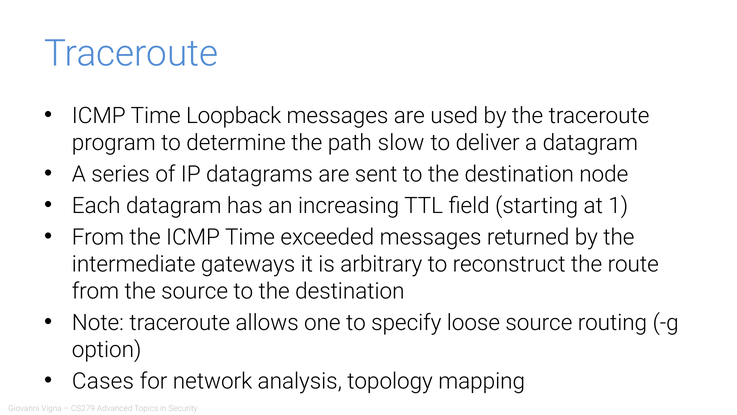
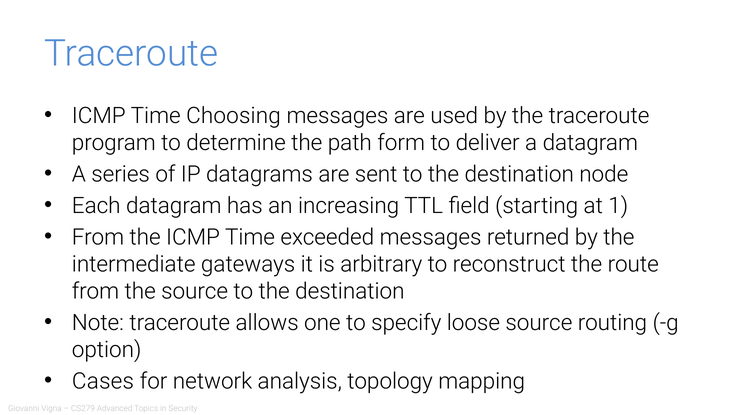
Loopback: Loopback -> Choosing (233, 115)
slow: slow -> form (401, 142)
